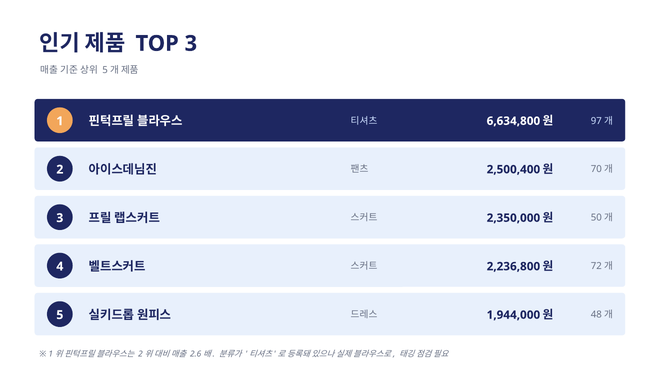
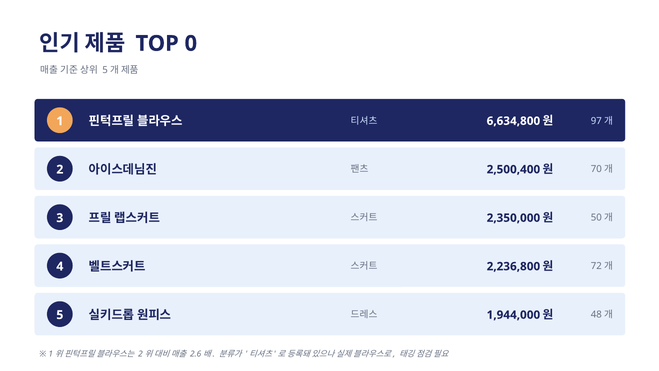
TOP 3: 3 -> 0 (191, 44)
